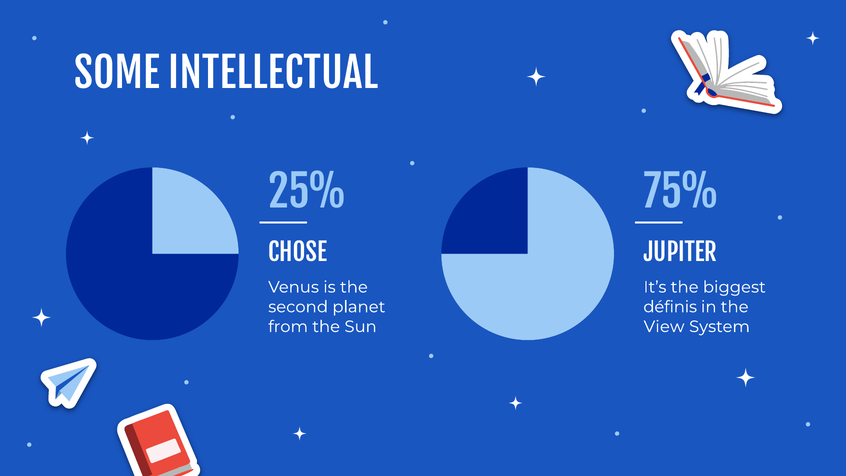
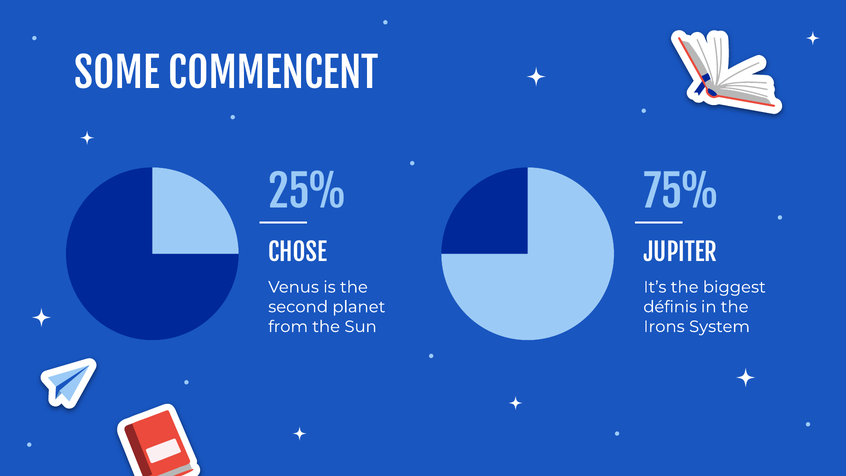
INTELLECTUAL: INTELLECTUAL -> COMMENCENT (274, 75)
View: View -> Irons (664, 327)
